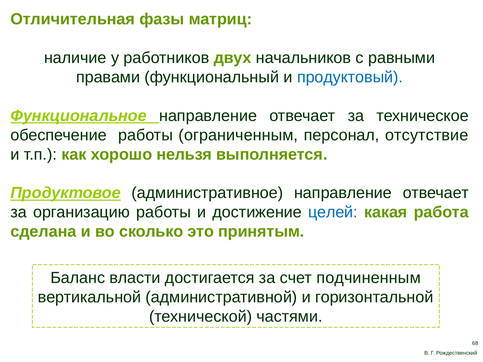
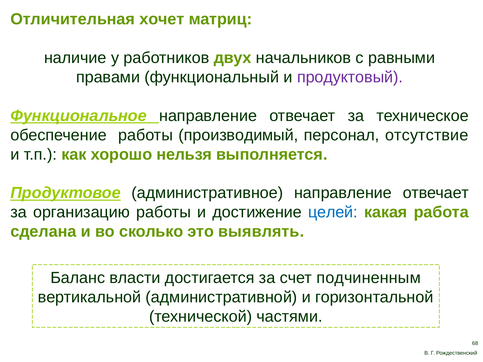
фазы: фазы -> хочет (162, 19)
продуктовый colour: blue -> purple (350, 77)
ограниченным: ограниченным -> производимый (238, 135)
принятым: принятым -> выявлять (261, 232)
